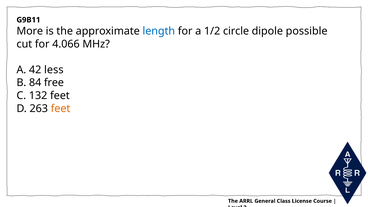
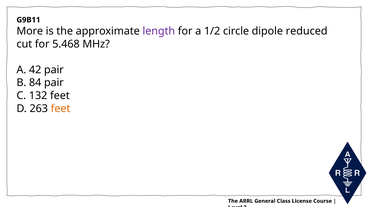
length colour: blue -> purple (159, 31)
possible: possible -> reduced (307, 31)
4.066: 4.066 -> 5.468 (66, 44)
42 less: less -> pair (54, 70)
84 free: free -> pair (54, 83)
